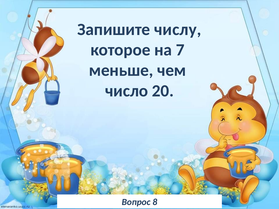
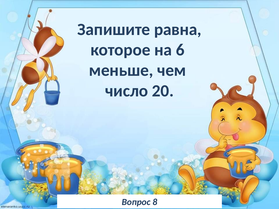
числу: числу -> равна (178, 30)
7: 7 -> 6 (180, 50)
